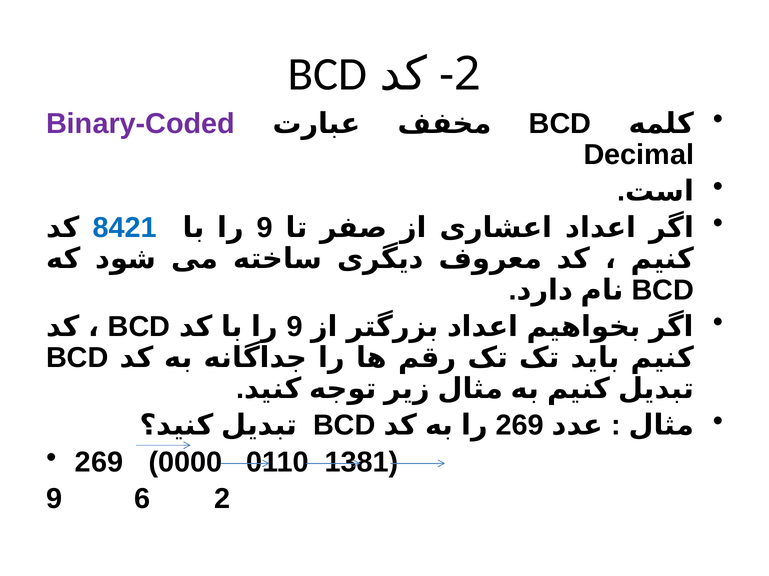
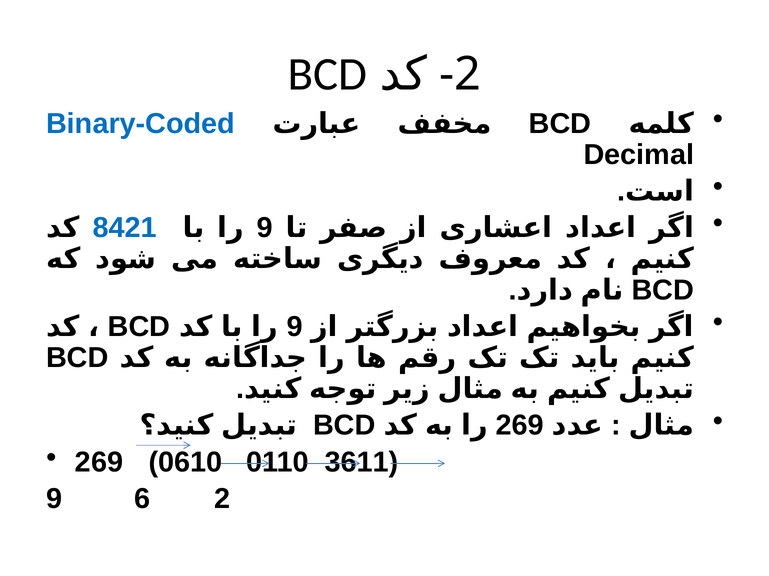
Binary-Coded colour: purple -> blue (141, 124)
0000: 0000 -> 0610 (185, 463)
1381: 1381 -> 3611 (362, 463)
